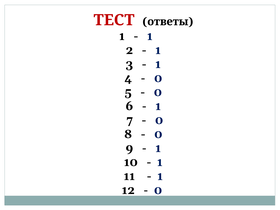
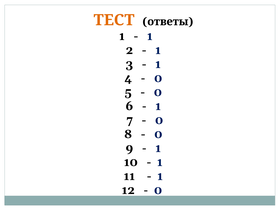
ТЕСТ colour: red -> orange (114, 20)
